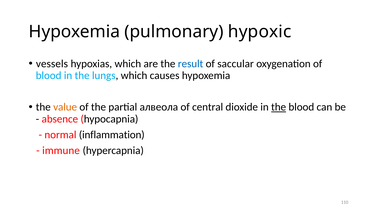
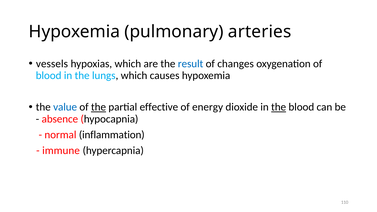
hypoxic: hypoxic -> arteries (260, 32)
saccular: saccular -> changes (236, 64)
value colour: orange -> blue (65, 107)
the underline: none -> present (99, 107)
алвеола: алвеола -> effective (159, 107)
central: central -> energy (208, 107)
